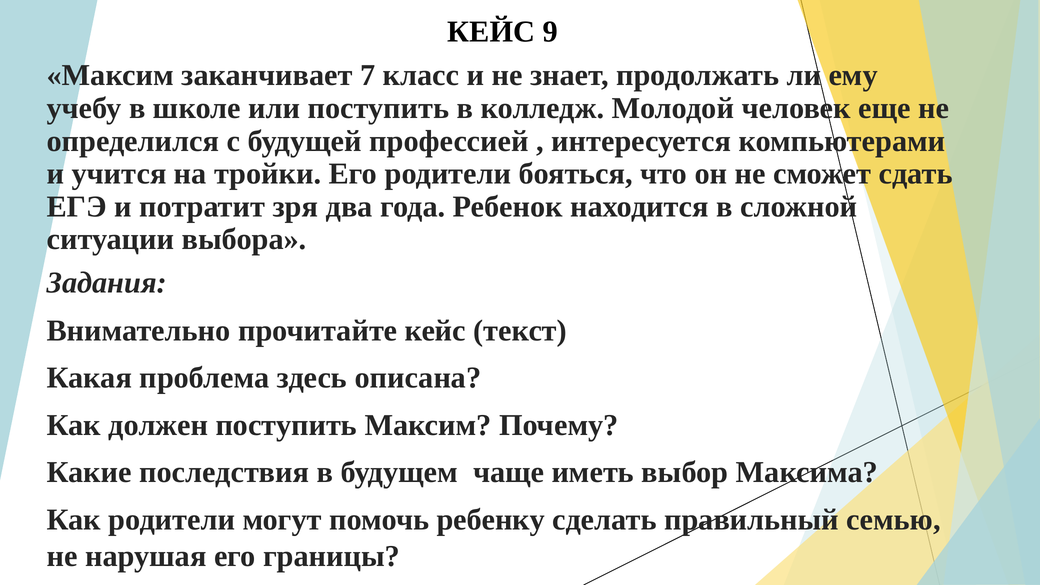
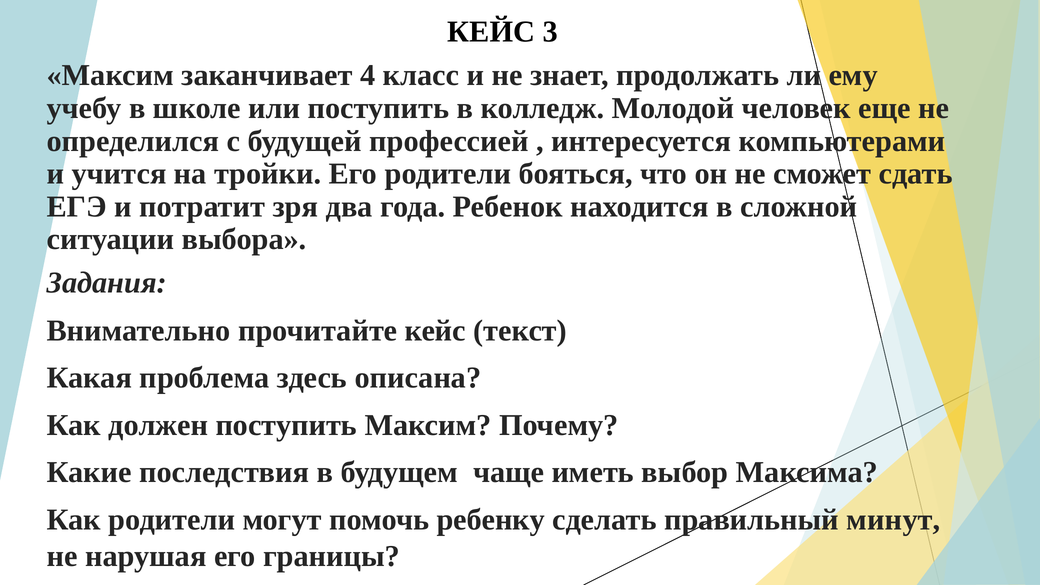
9: 9 -> 3 (550, 32)
7: 7 -> 4 (368, 75)
семью: семью -> минут (893, 520)
